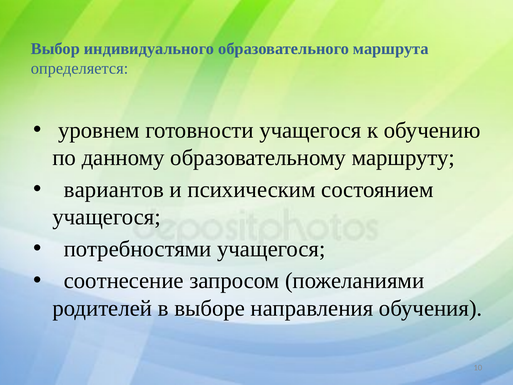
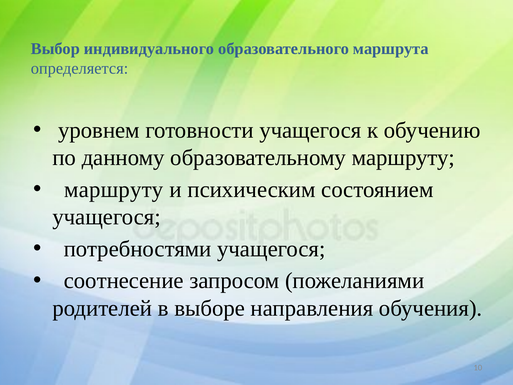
вариантов: вариантов -> маршруту (114, 189)
